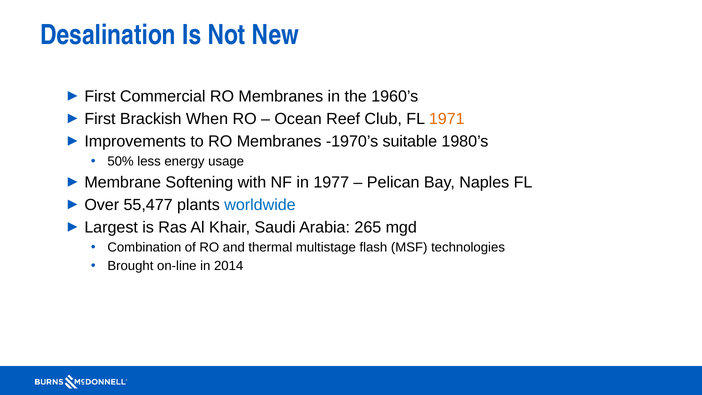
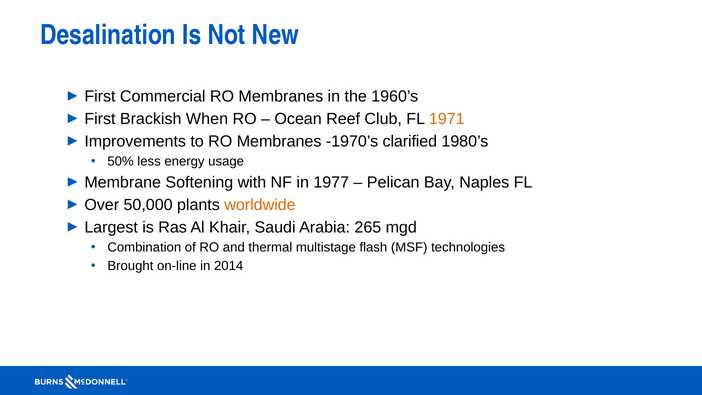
suitable: suitable -> clarified (410, 141)
55,477: 55,477 -> 50,000 (148, 205)
worldwide colour: blue -> orange (260, 205)
